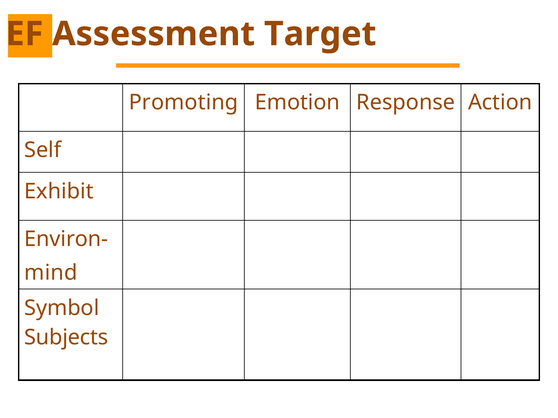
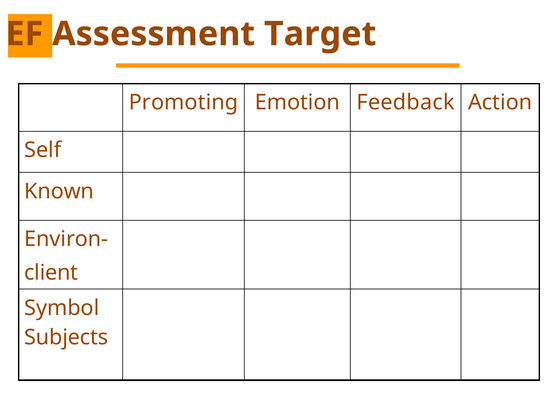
Response: Response -> Feedback (406, 102)
Exhibit: Exhibit -> Known (59, 191)
mind: mind -> client (51, 273)
